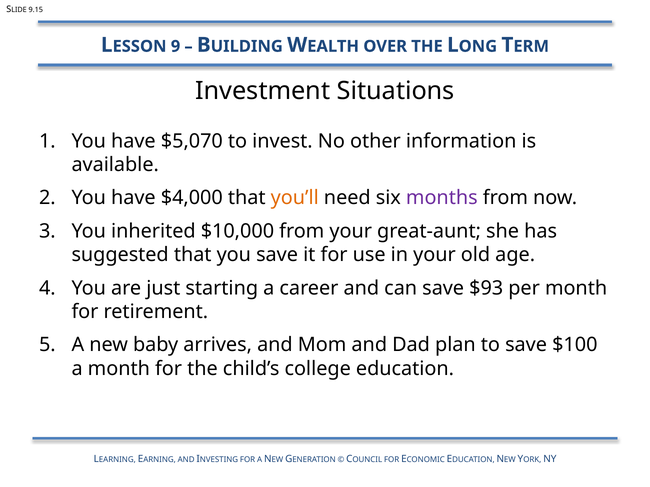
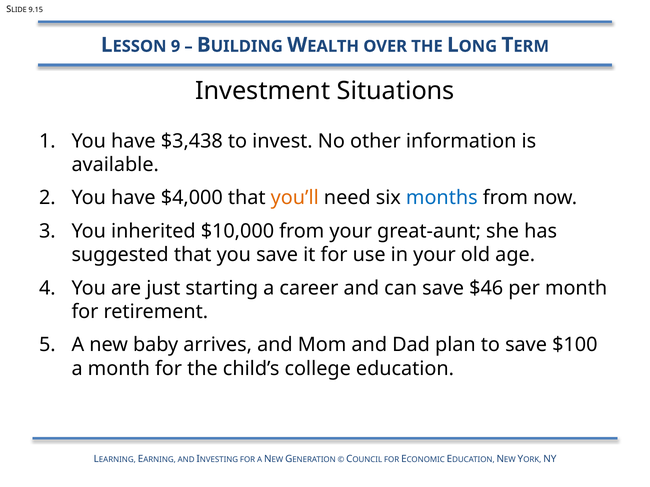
$5,070: $5,070 -> $3,438 (192, 141)
months colour: purple -> blue (442, 198)
$93: $93 -> $46 (486, 288)
